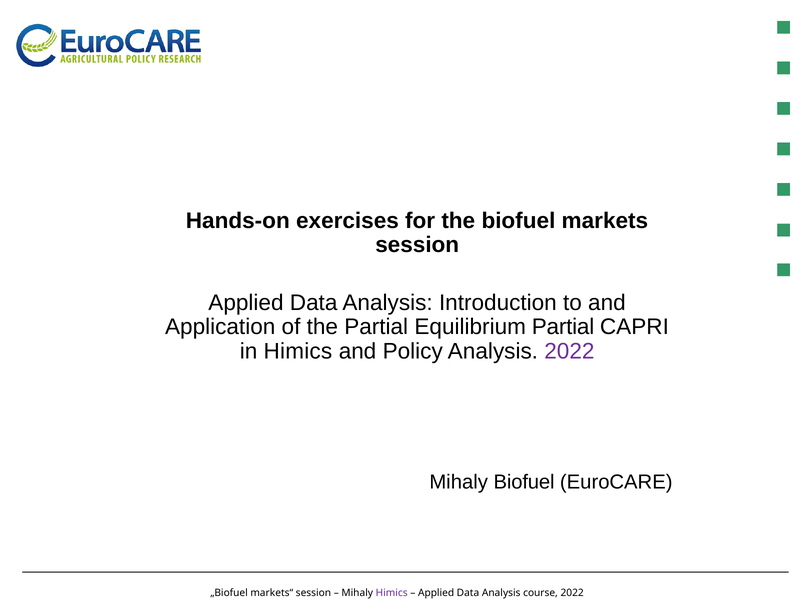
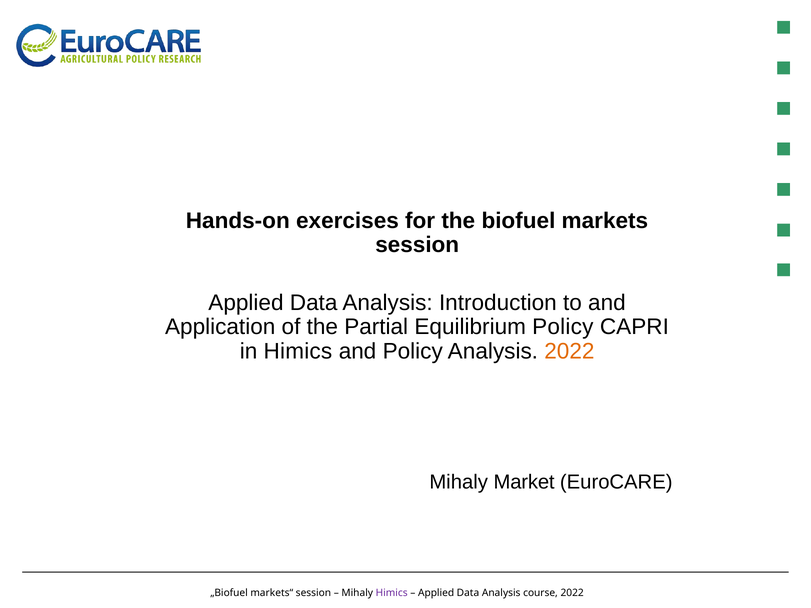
Equilibrium Partial: Partial -> Policy (563, 327)
2022 colour: purple -> orange (569, 351)
Mihaly Biofuel: Biofuel -> Market (524, 482)
